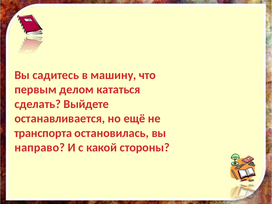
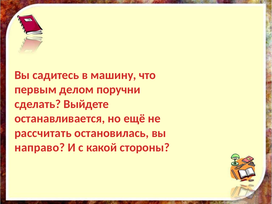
кататься: кататься -> поручни (118, 90)
транспорта: транспорта -> рассчитать (43, 133)
